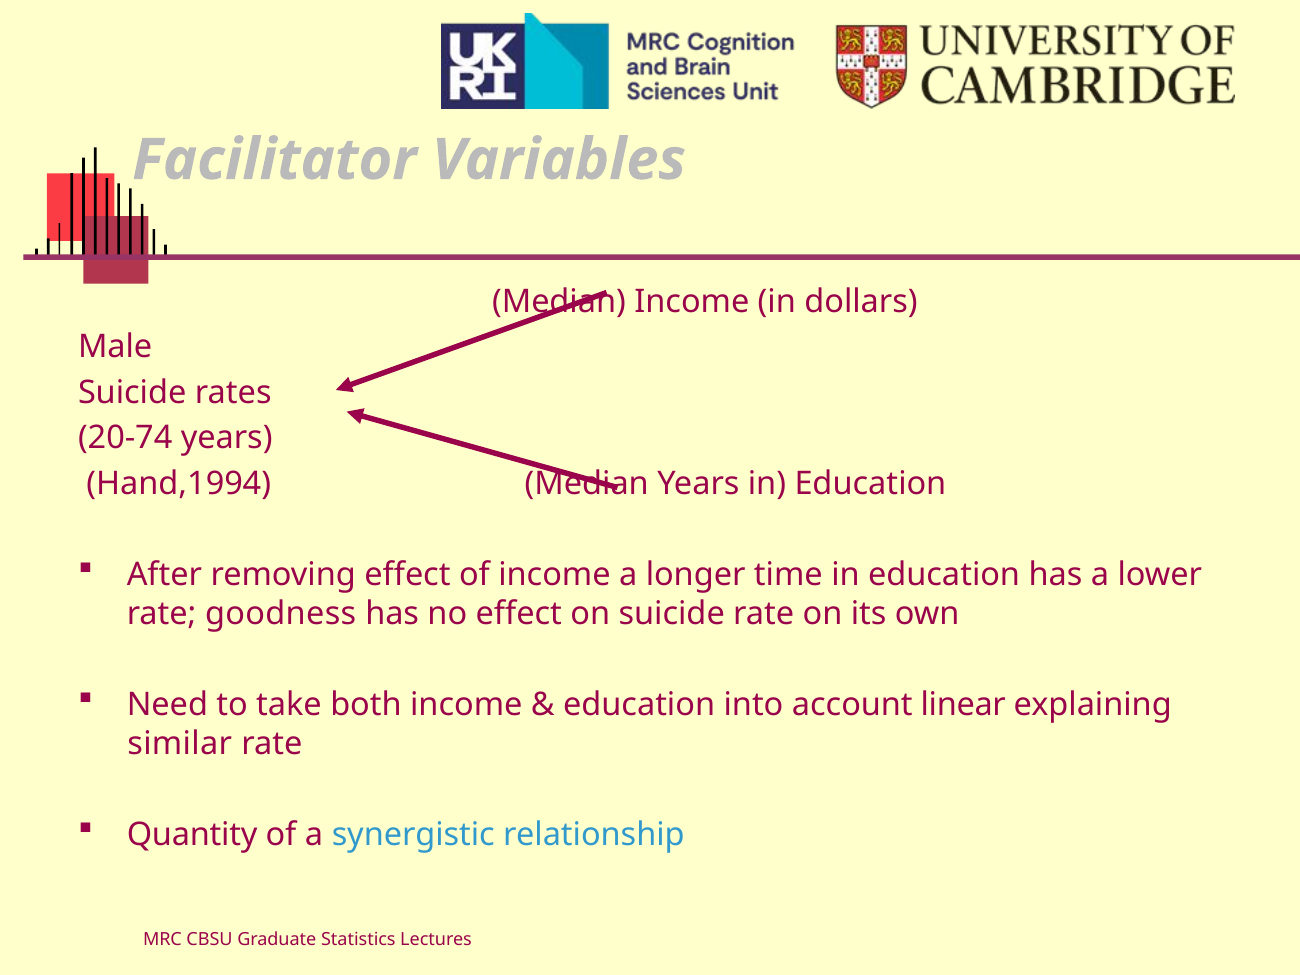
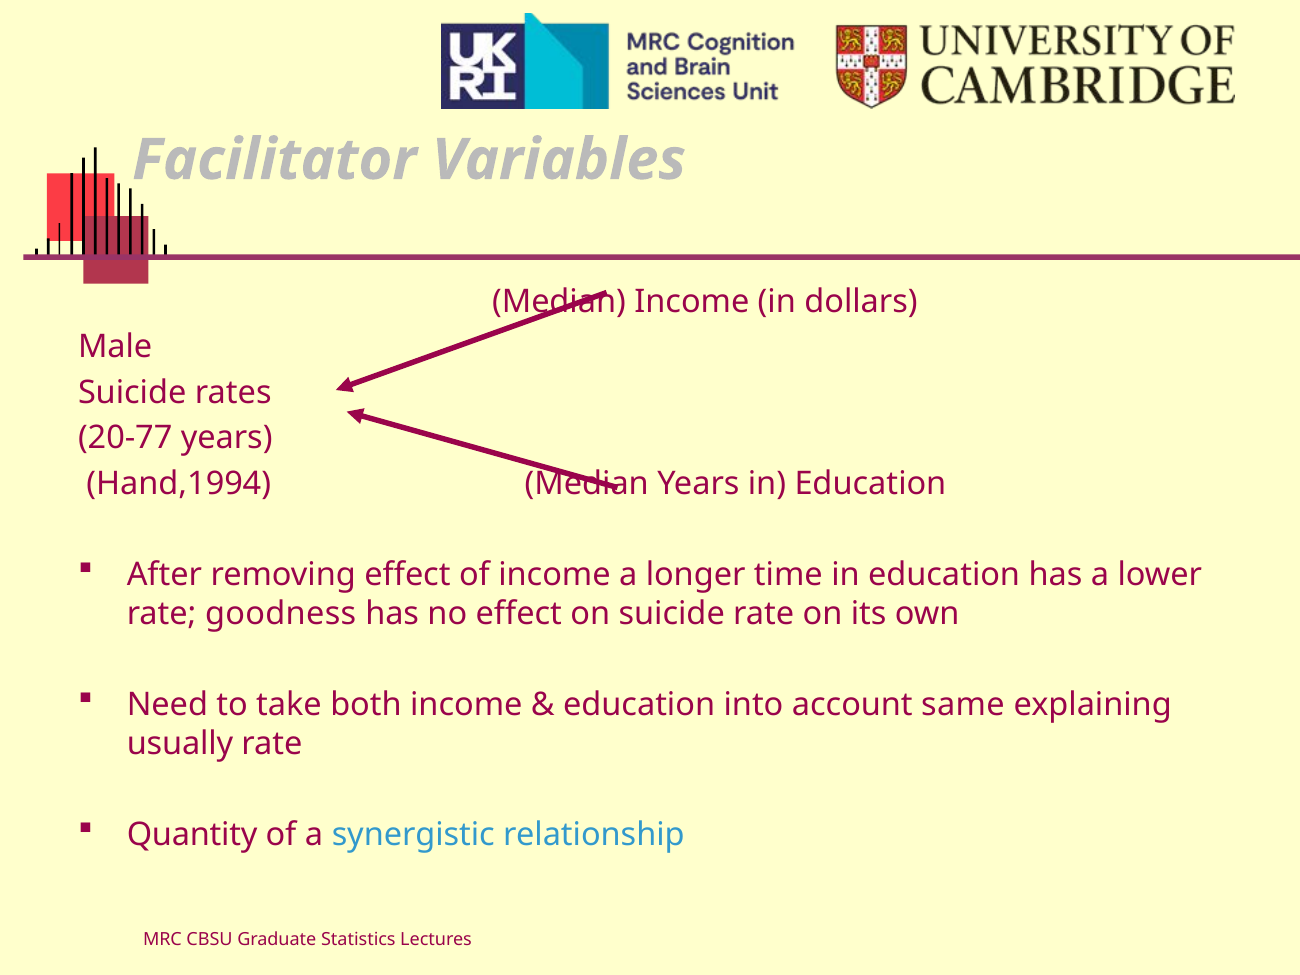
20-74: 20-74 -> 20-77 (125, 438)
linear: linear -> same (963, 704)
similar: similar -> usually (180, 743)
